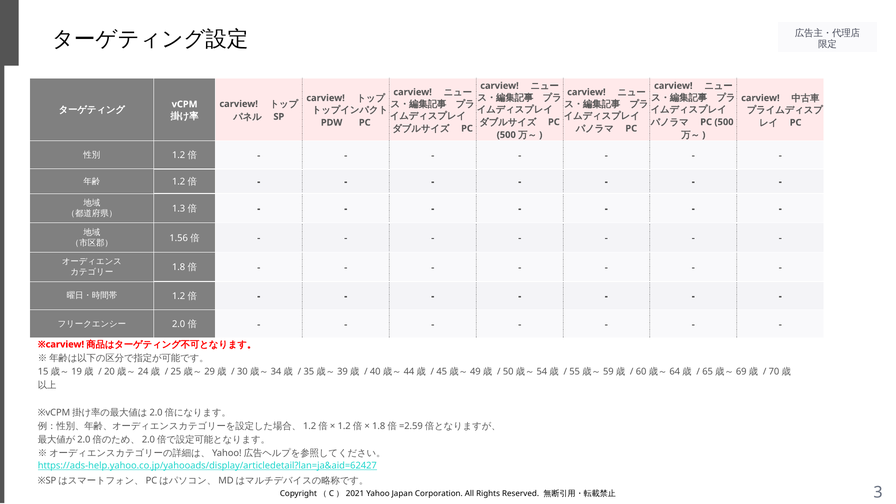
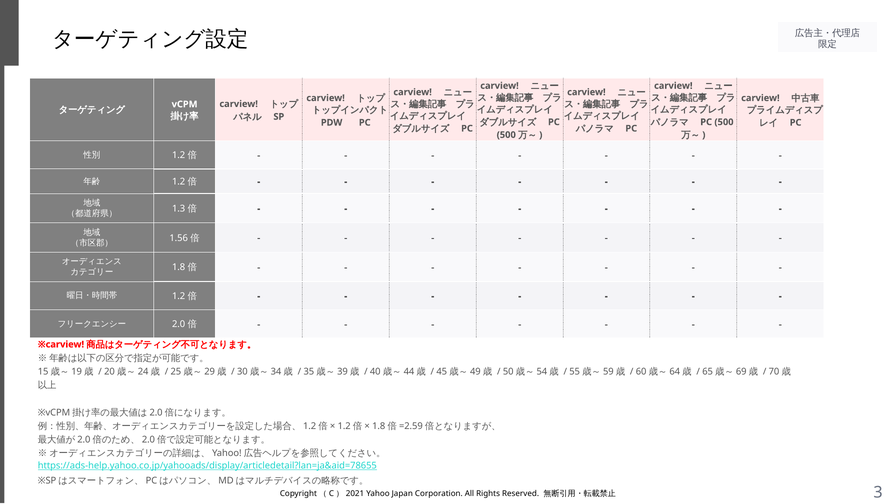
https://ads-help.yahoo.co.jp/yahooads/display/articledetail?lan=ja&aid=62427: https://ads-help.yahoo.co.jp/yahooads/display/articledetail?lan=ja&aid=62427 -> https://ads-help.yahoo.co.jp/yahooads/display/articledetail?lan=ja&aid=78655 (207, 466)
